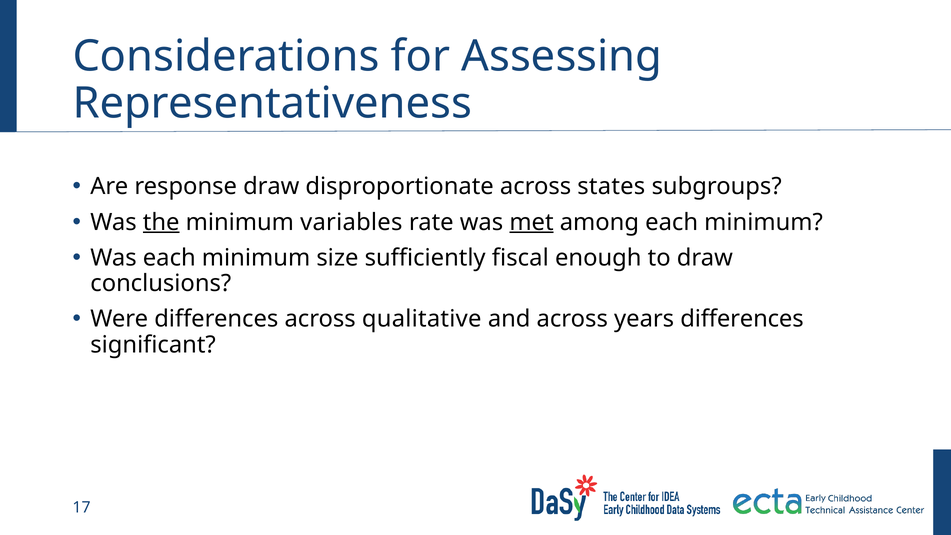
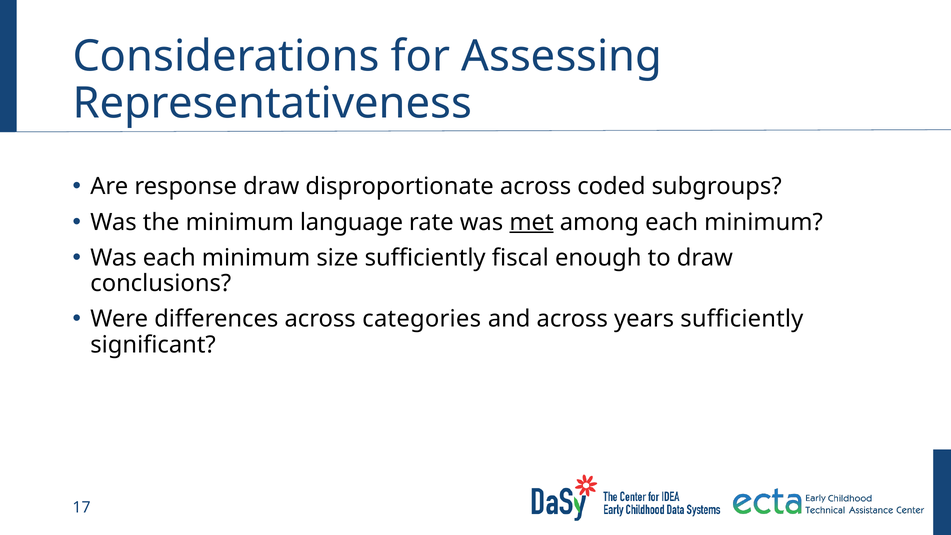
states: states -> coded (611, 187)
the underline: present -> none (161, 222)
variables: variables -> language (352, 222)
qualitative: qualitative -> categories (422, 319)
years differences: differences -> sufficiently (742, 319)
